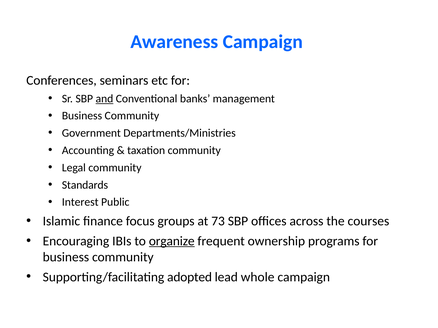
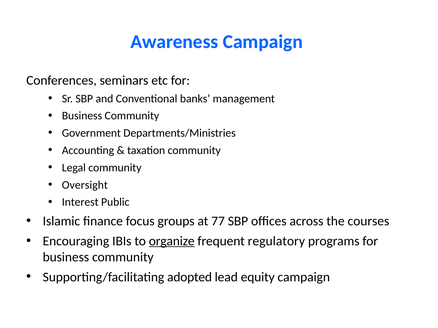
and underline: present -> none (104, 99)
Standards: Standards -> Oversight (85, 185)
73: 73 -> 77 (218, 221)
ownership: ownership -> regulatory (276, 241)
whole: whole -> equity (258, 277)
